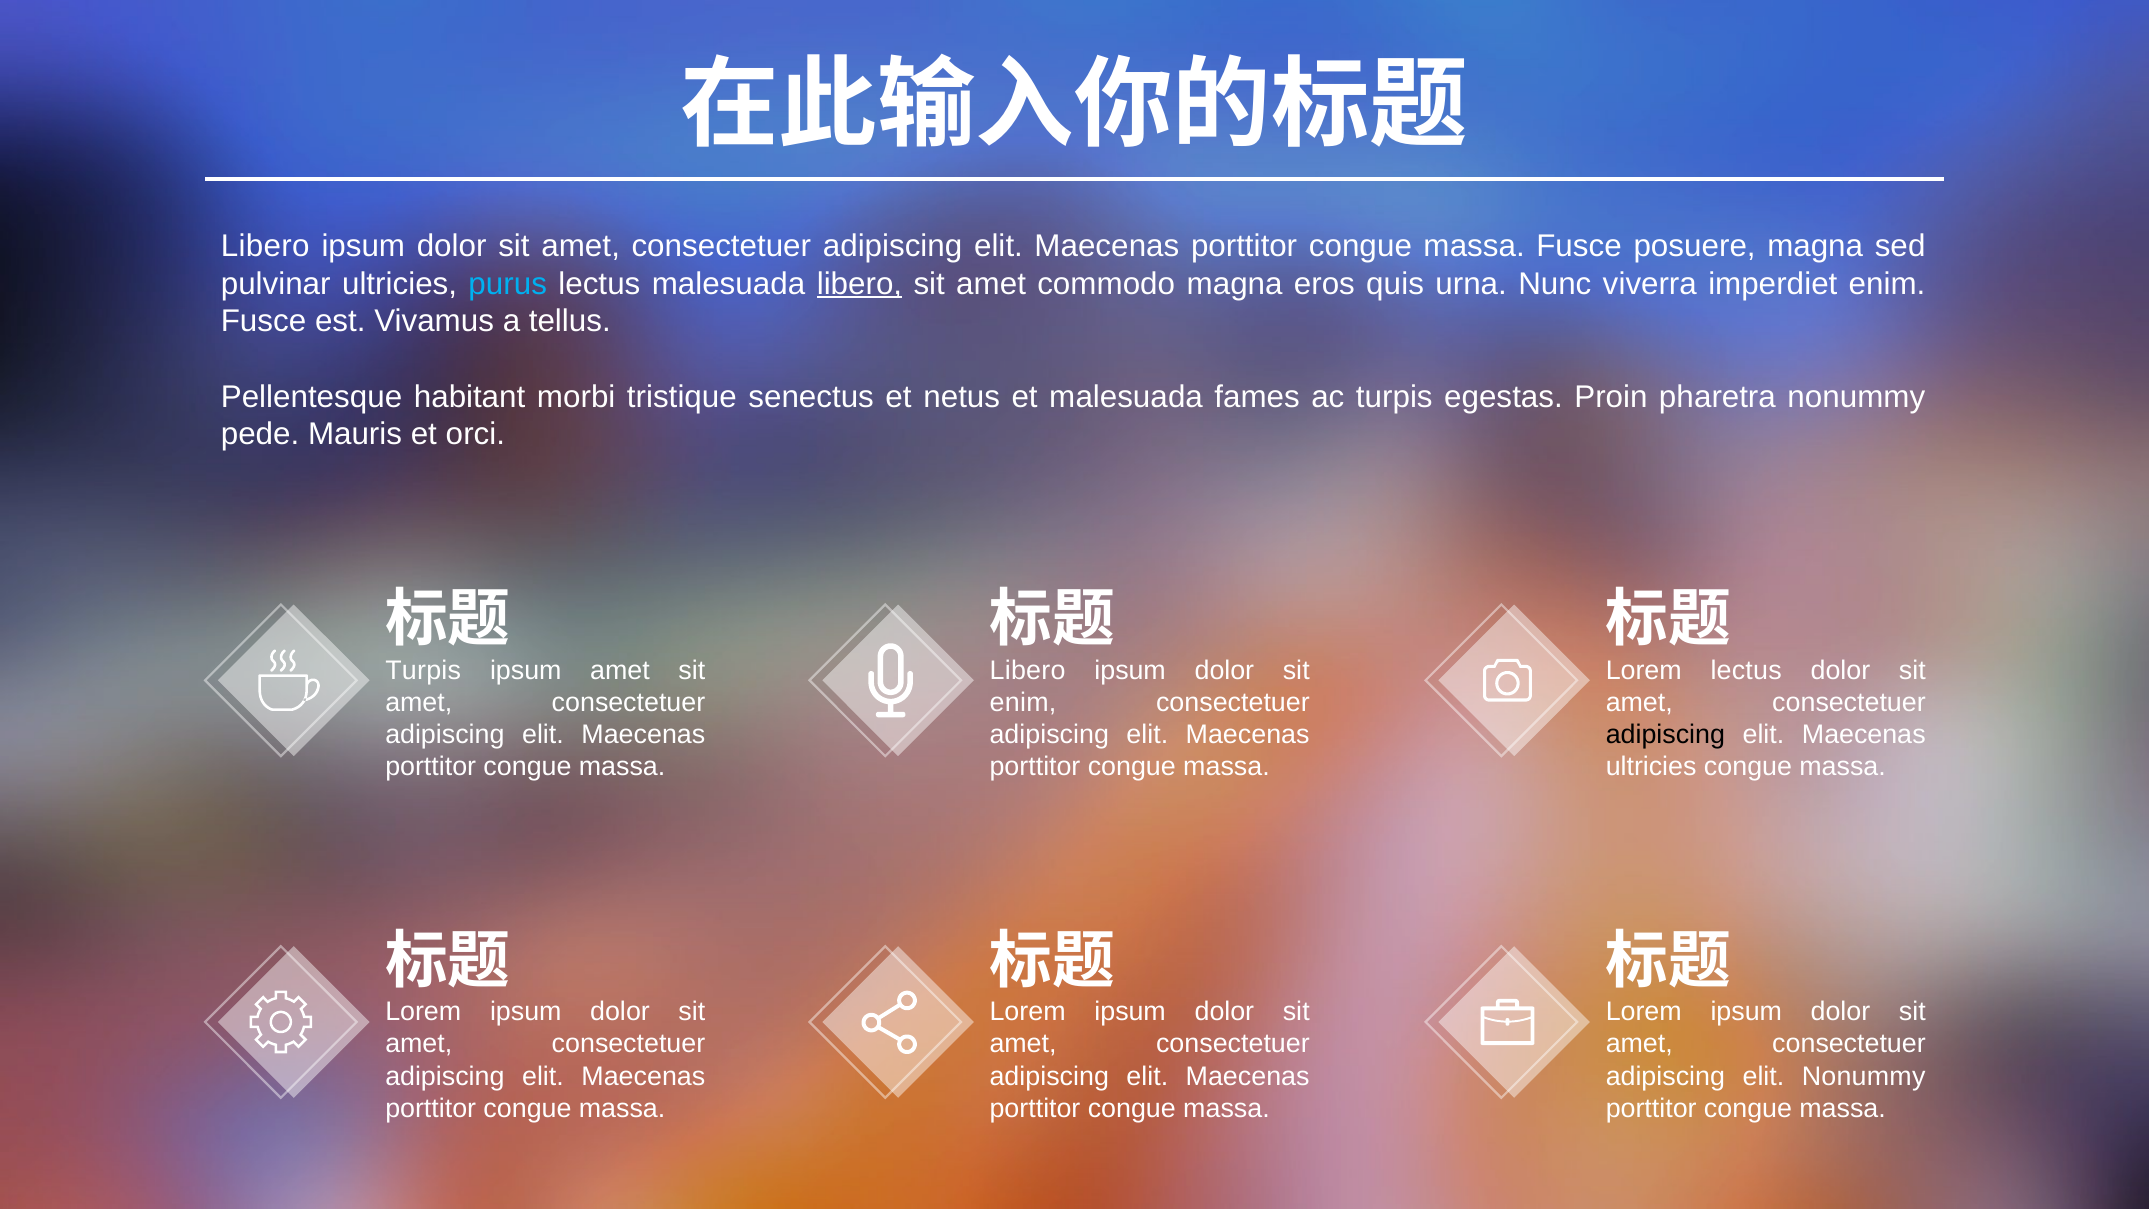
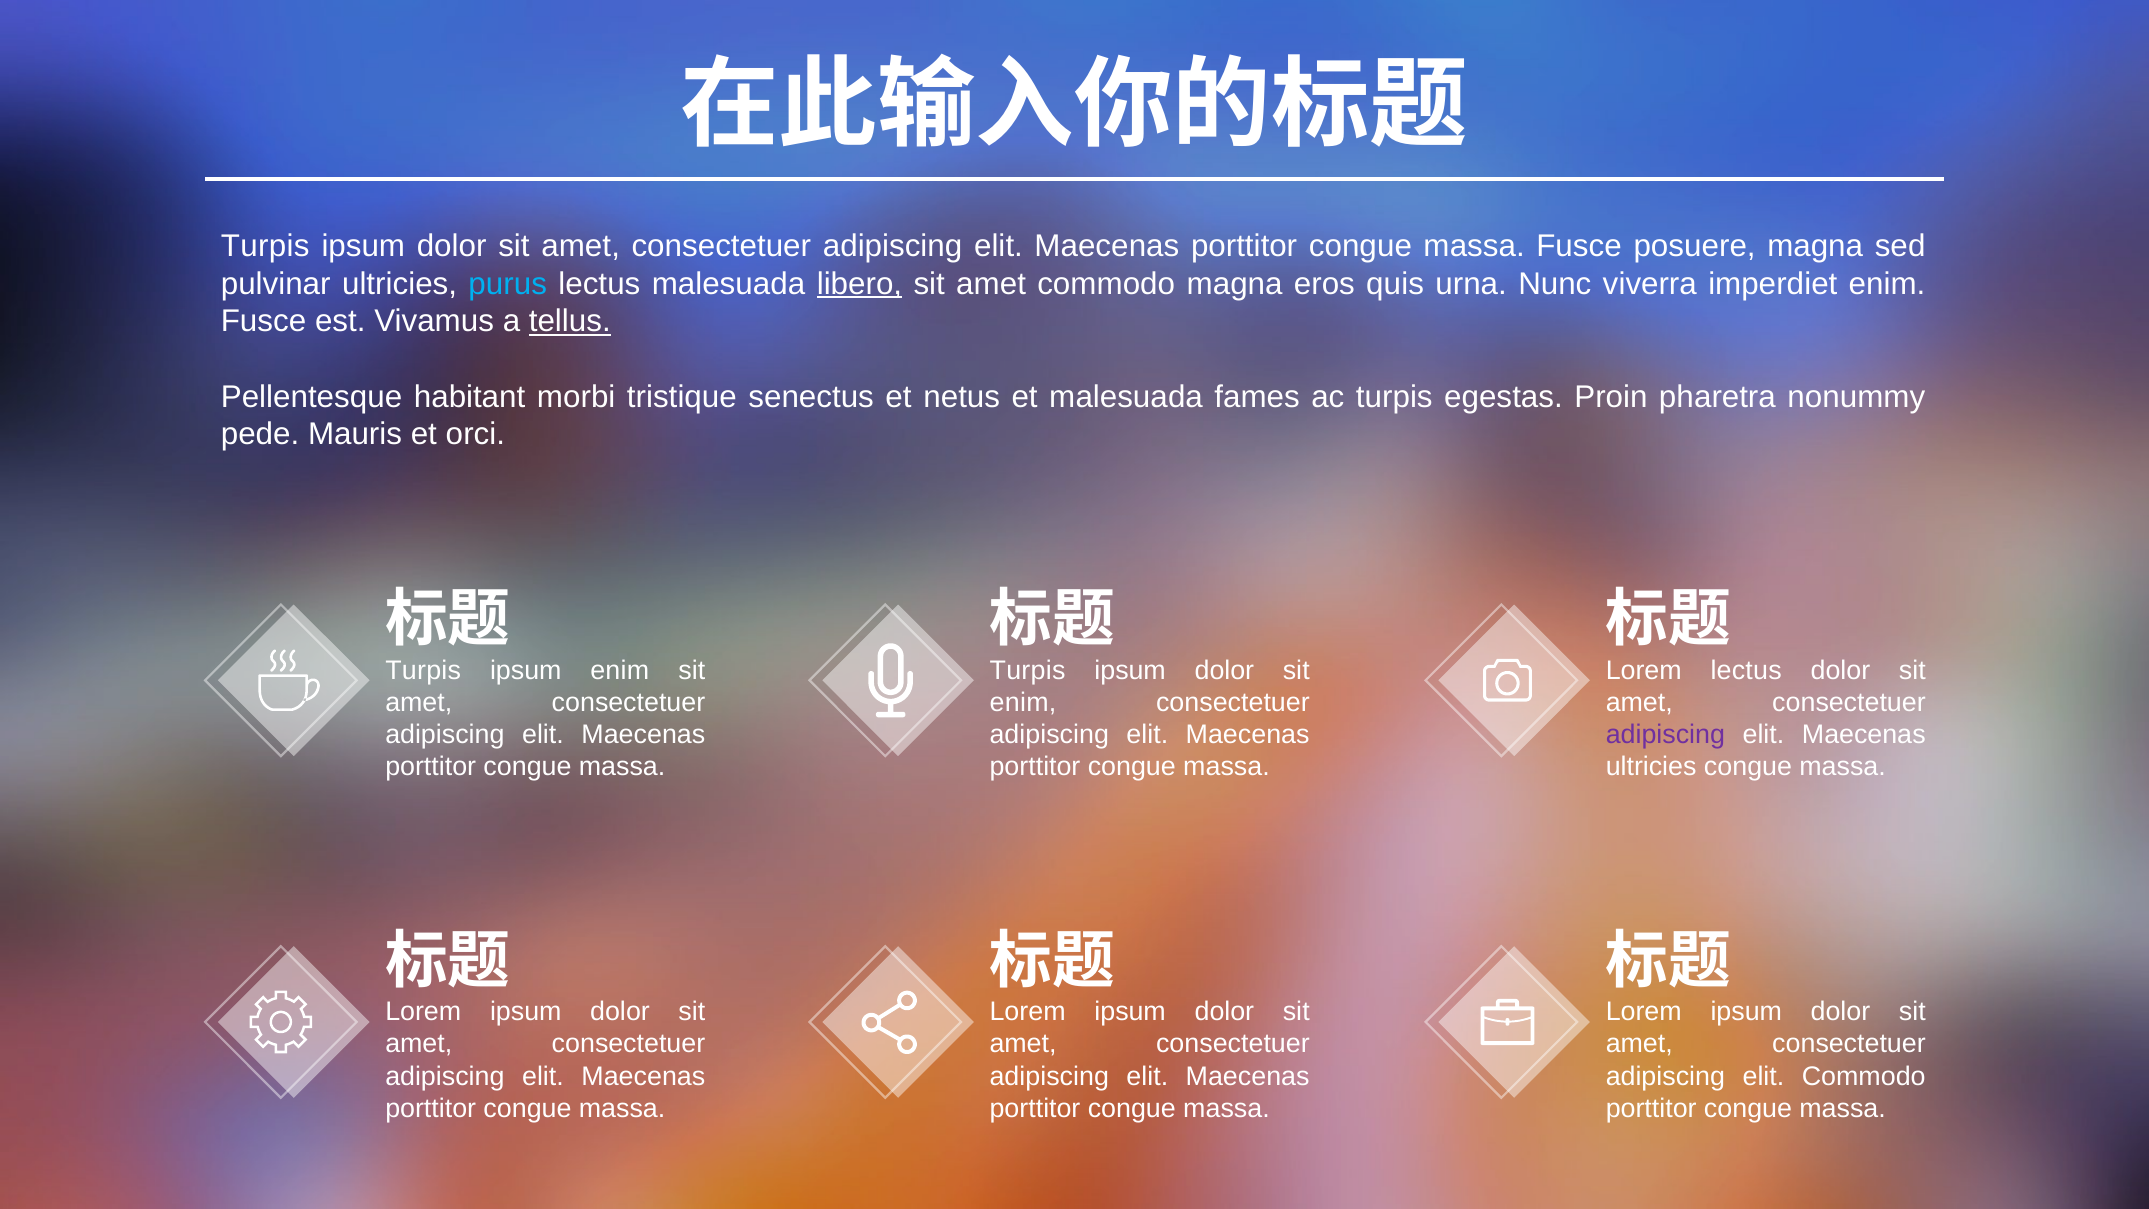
Libero: Libero -> Turpis (265, 246)
tellus underline: none -> present (570, 322)
ipsum amet: amet -> enim (620, 670)
Libero: Libero -> Turpis (1028, 670)
adipiscing colour: black -> purple (1665, 735)
elit Nonummy: Nonummy -> Commodo (1864, 1076)
